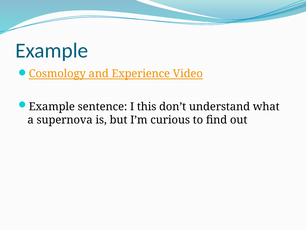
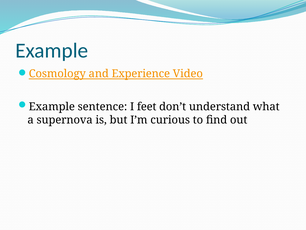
this: this -> feet (147, 106)
